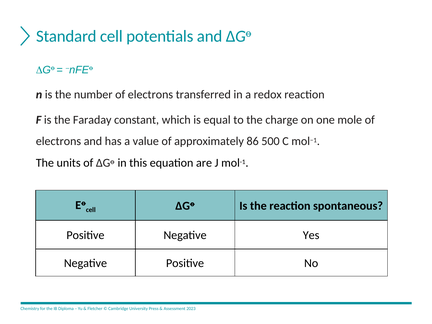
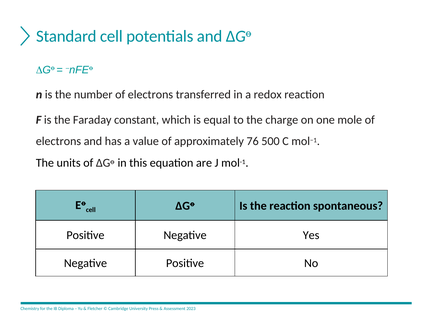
86: 86 -> 76 (253, 141)
